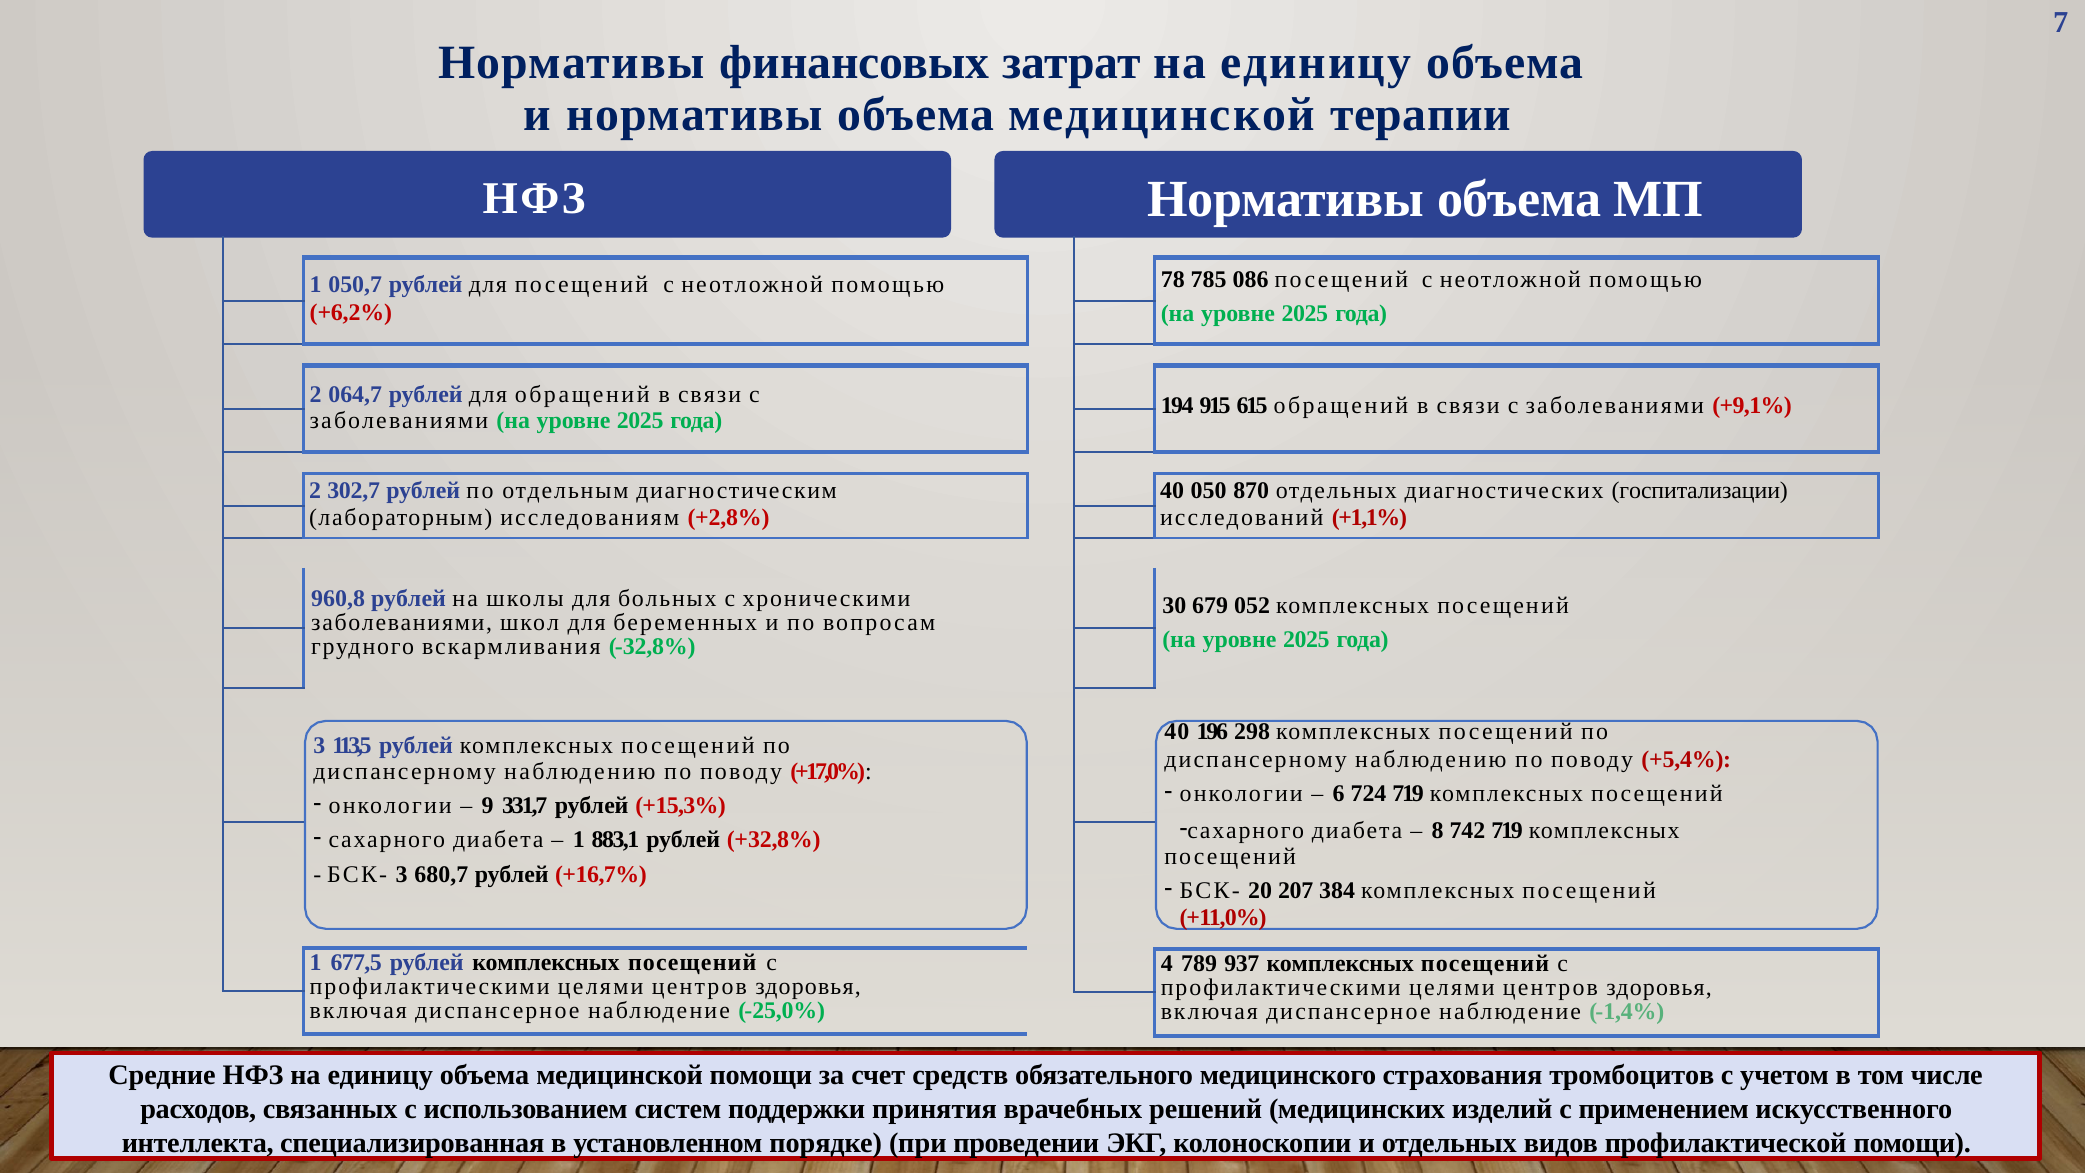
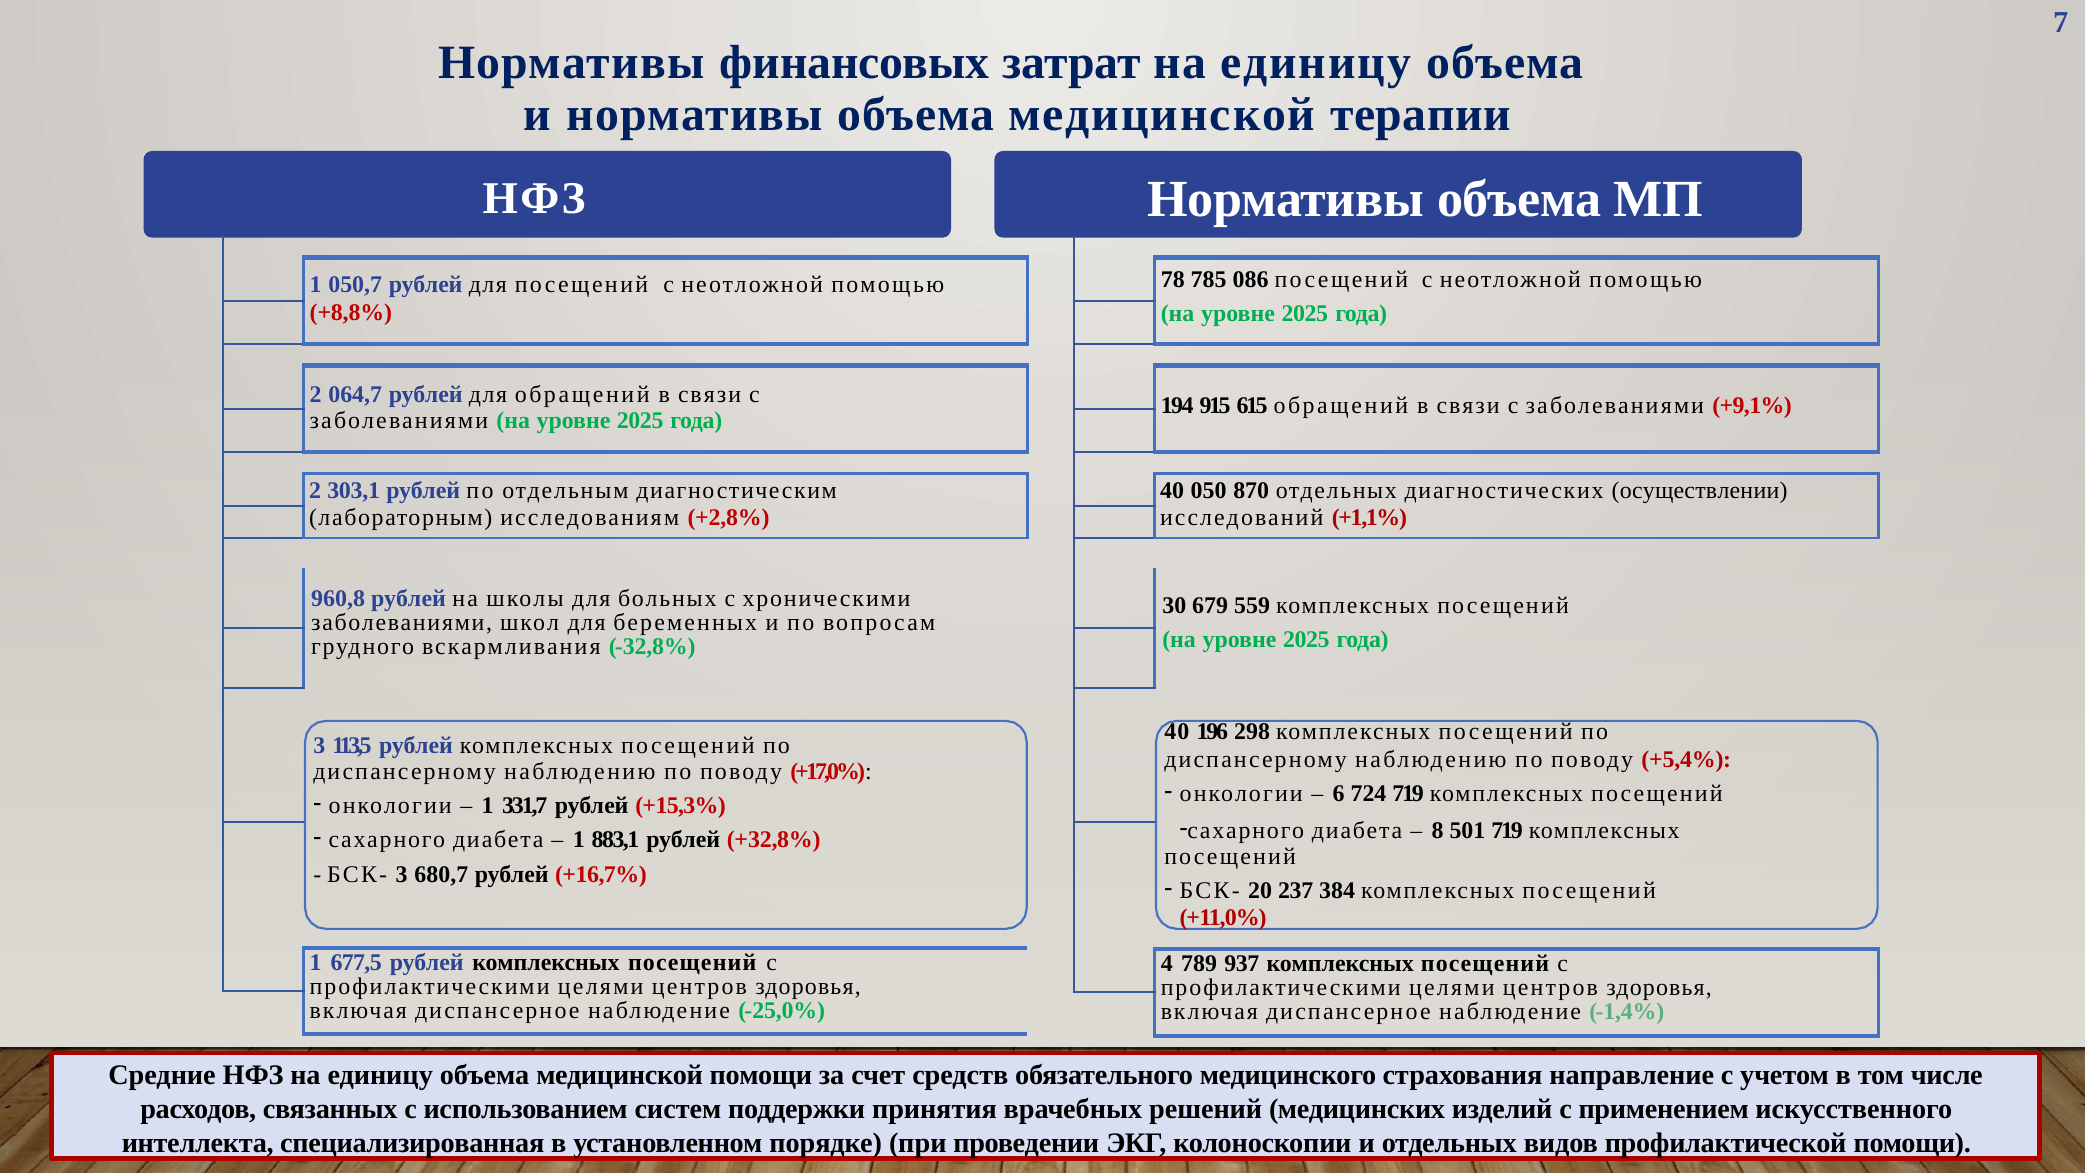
+6,2%: +6,2% -> +8,8% (351, 312)
302,7: 302,7 -> 303,1 (354, 490)
госпитализации: госпитализации -> осуществлении (1700, 490)
052: 052 -> 559 (1252, 605)
9: 9 -> 1 (488, 805)
742: 742 -> 501 (1467, 830)
207: 207 -> 237 (1296, 890)
тромбоцитов: тромбоцитов -> направление (1632, 1075)
